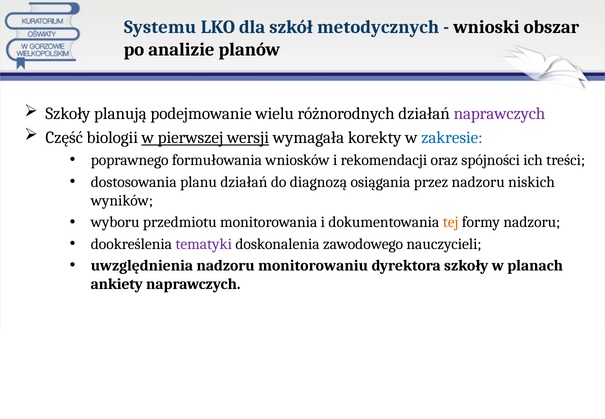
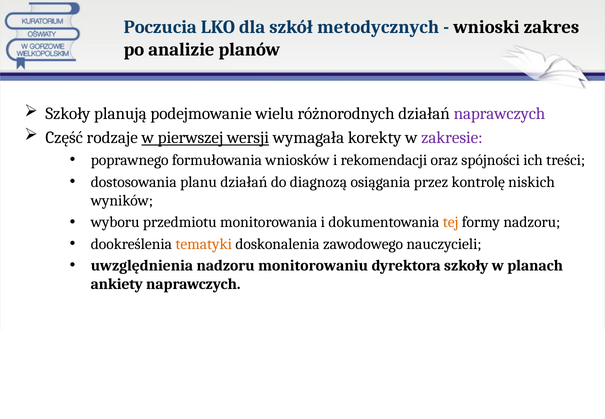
Systemu: Systemu -> Poczucia (160, 27)
obszar: obszar -> zakres (551, 27)
biologii: biologii -> rodzaje (112, 138)
zakresie colour: blue -> purple (452, 138)
przez nadzoru: nadzoru -> kontrolę (478, 182)
tematyki colour: purple -> orange (204, 244)
